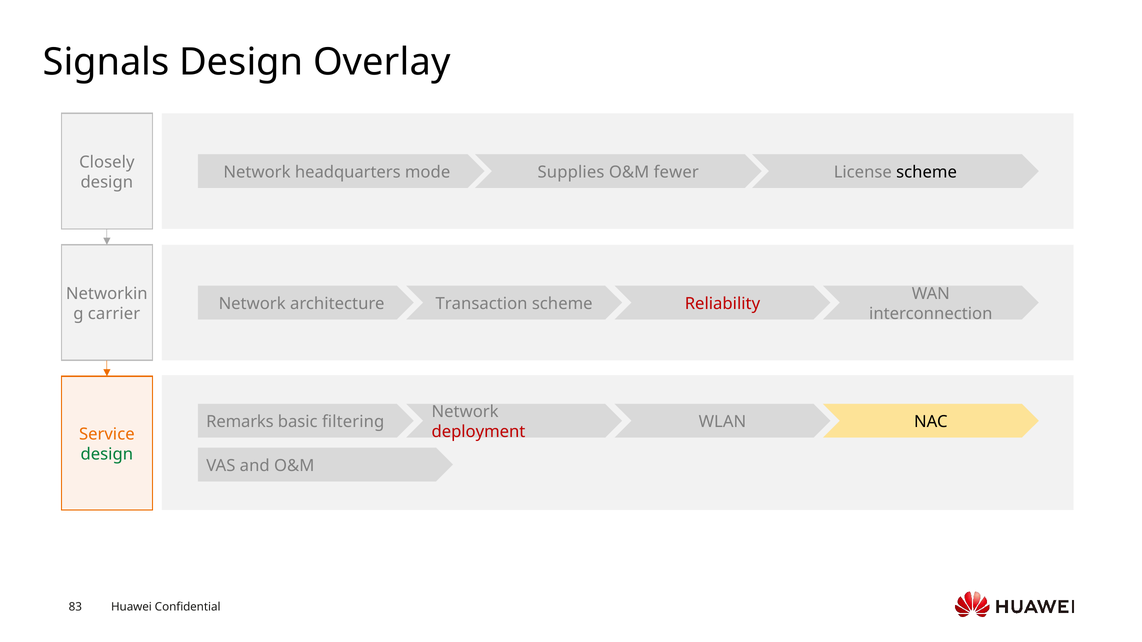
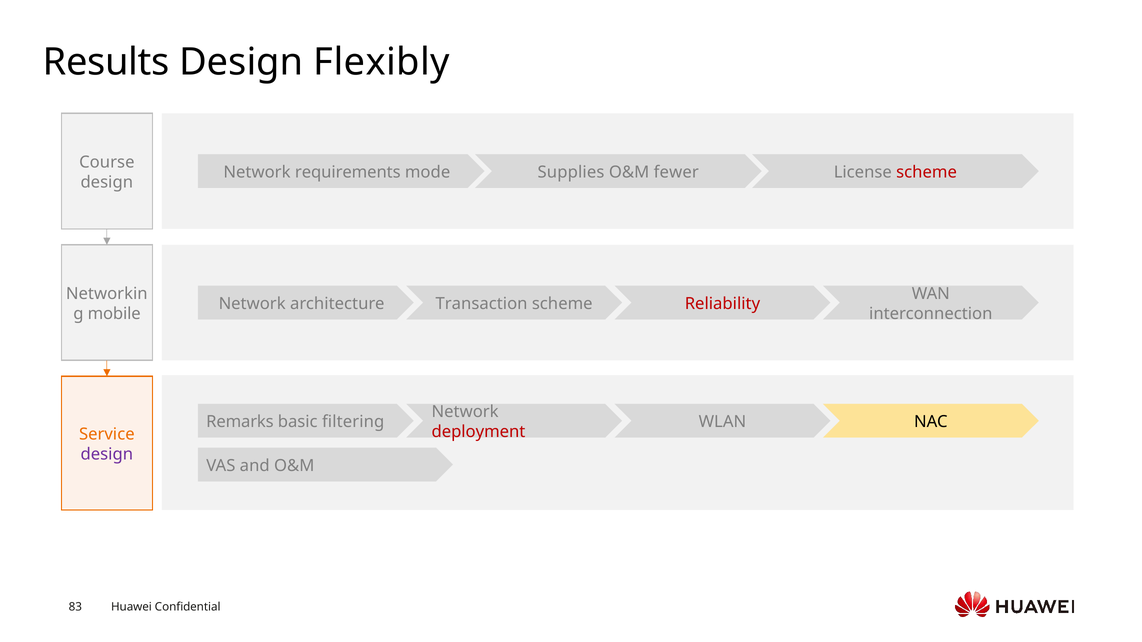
Signals: Signals -> Results (106, 62)
Overlay: Overlay -> Flexibly (382, 62)
Closely: Closely -> Course (107, 162)
headquarters: headquarters -> requirements (348, 172)
scheme colour: black -> red (927, 172)
carrier: carrier -> mobile (114, 314)
design colour: green -> purple (107, 455)
